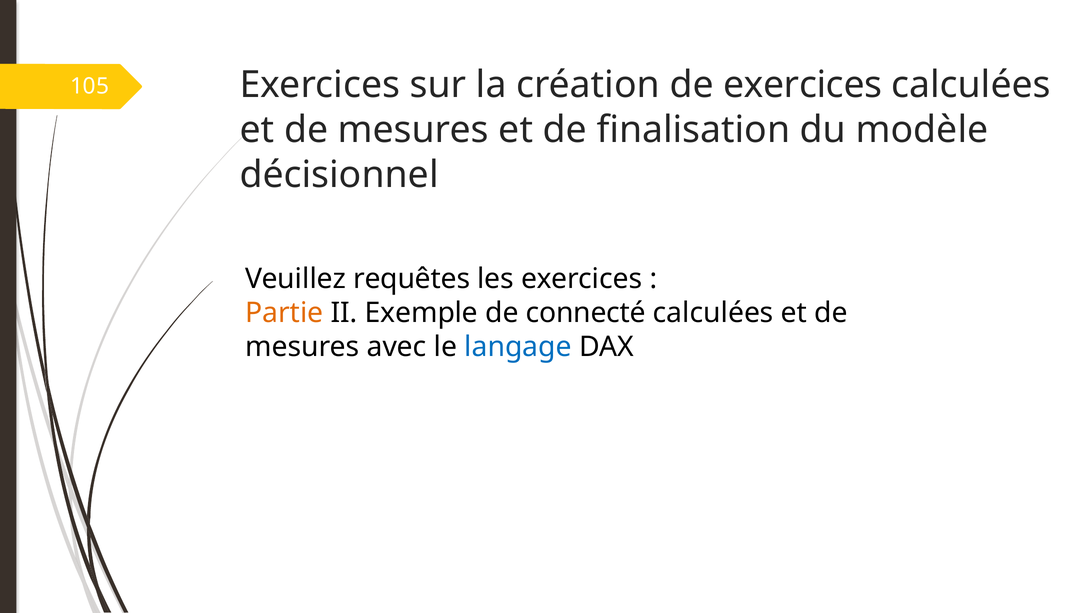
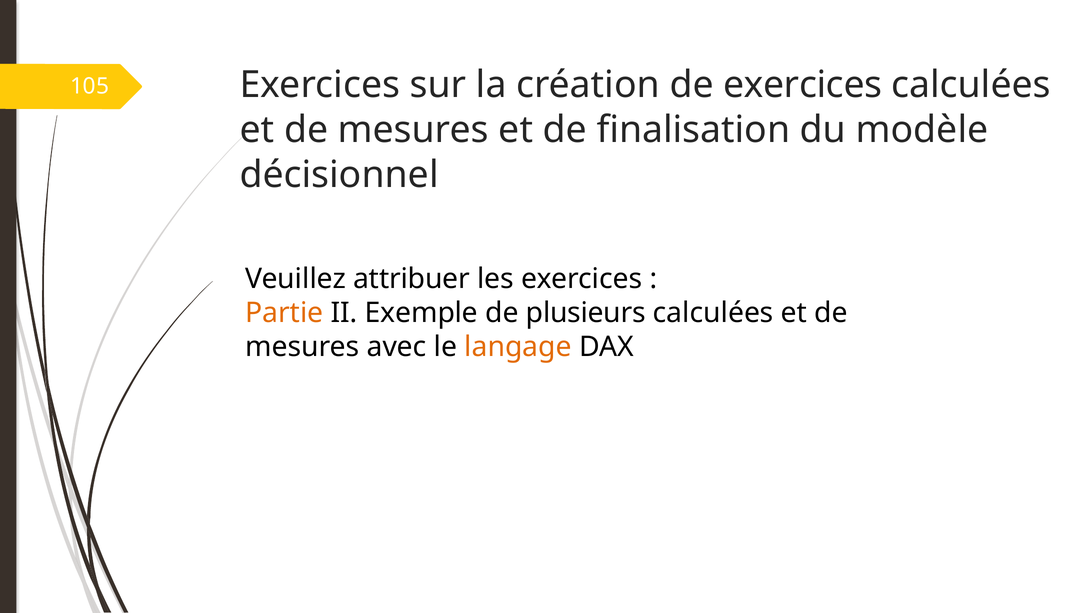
requêtes: requêtes -> attribuer (412, 278)
connecté: connecté -> plusieurs (586, 313)
langage colour: blue -> orange (518, 347)
